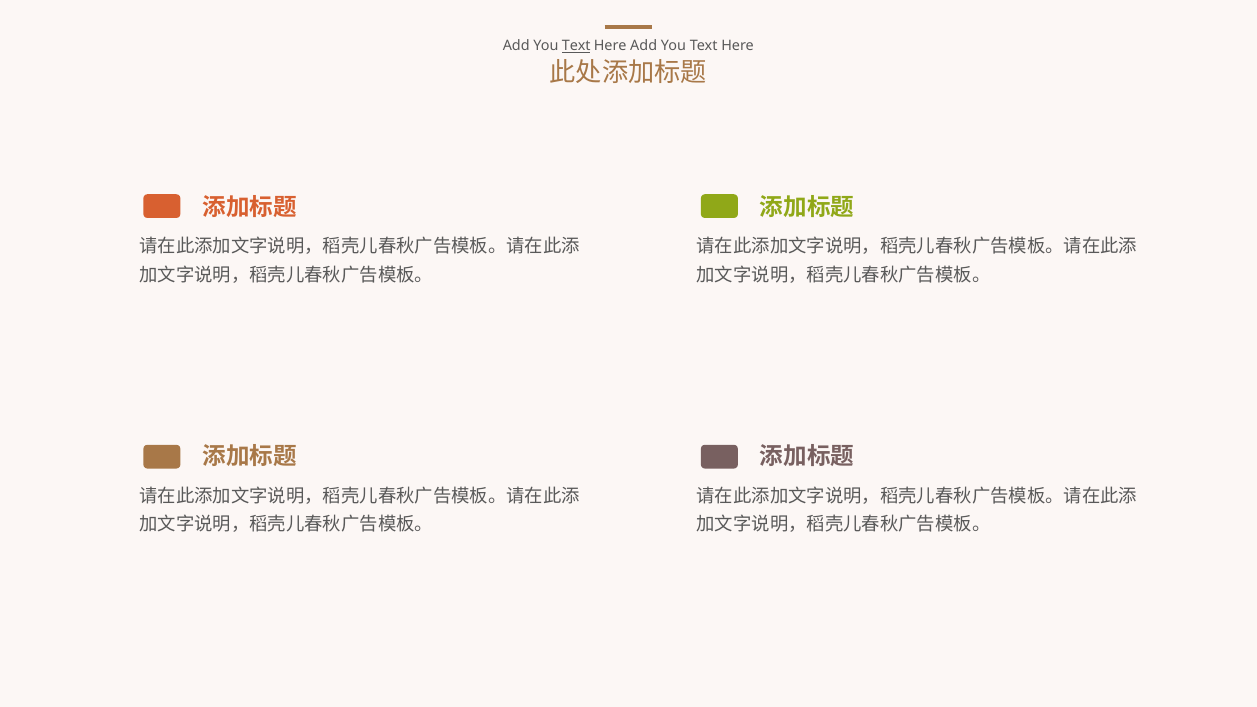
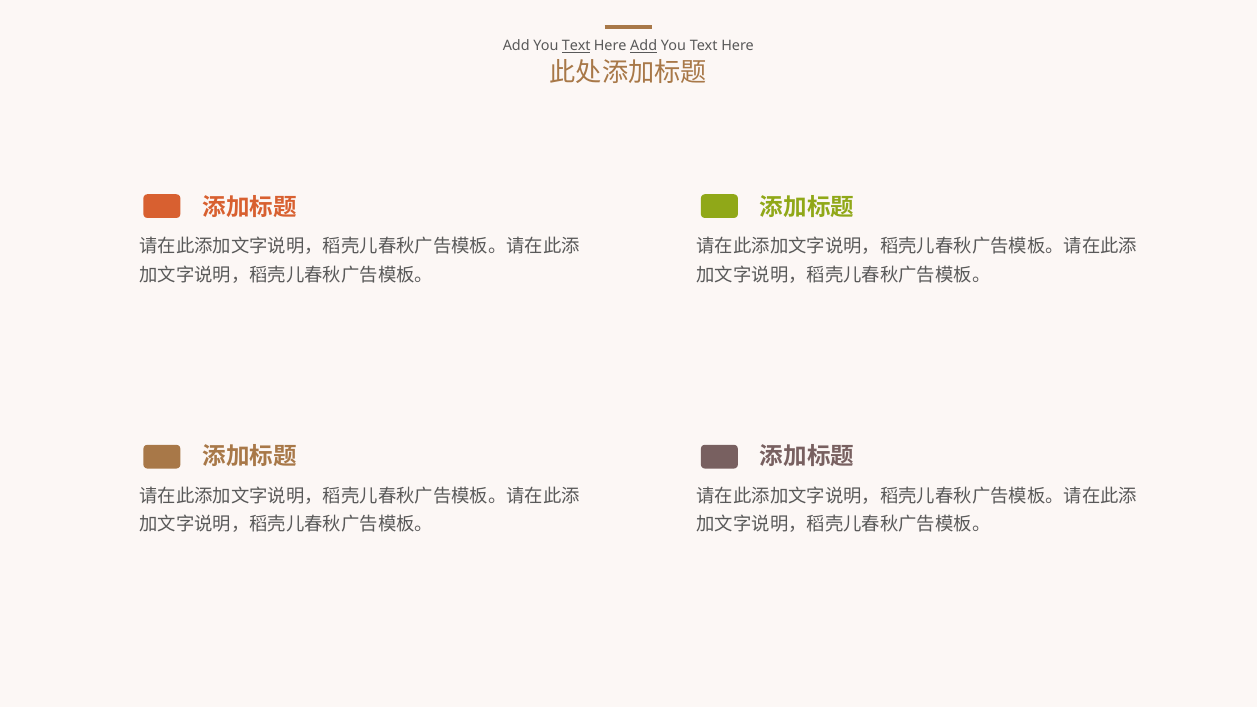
Add underline: none -> present (644, 46)
